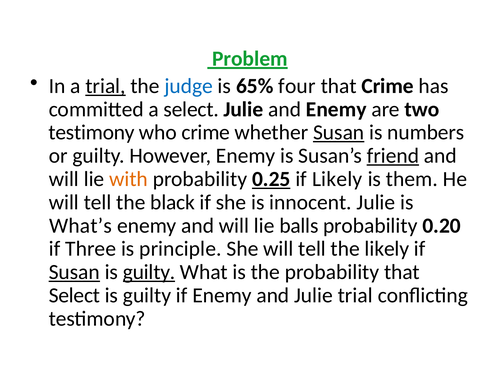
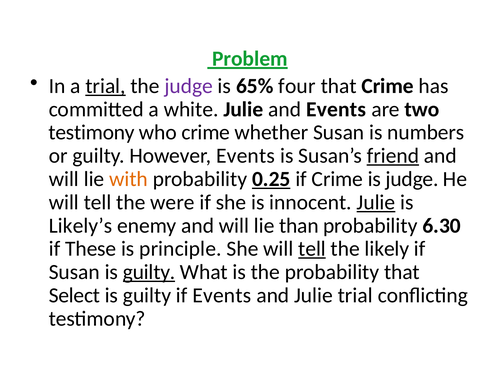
judge colour: blue -> purple (189, 86)
a select: select -> white (191, 109)
and Enemy: Enemy -> Events (336, 109)
Susan underline: present -> none (339, 133)
However Enemy: Enemy -> Events (246, 156)
if Likely: Likely -> Crime (337, 179)
is them: them -> judge (412, 179)
black: black -> were (172, 202)
Julie underline: none -> present (376, 202)
What’s: What’s -> Likely’s (80, 226)
balls: balls -> than (299, 226)
0.20: 0.20 -> 6.30 (442, 226)
Three: Three -> These (91, 249)
tell underline: none -> present (312, 249)
Susan underline: present -> none (74, 272)
if Enemy: Enemy -> Events (222, 295)
